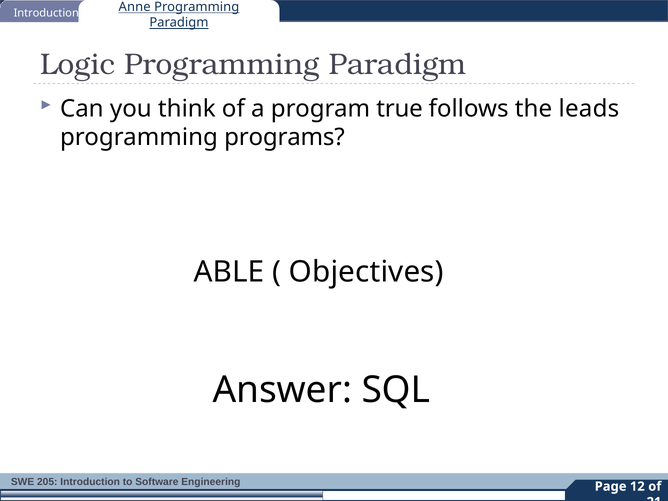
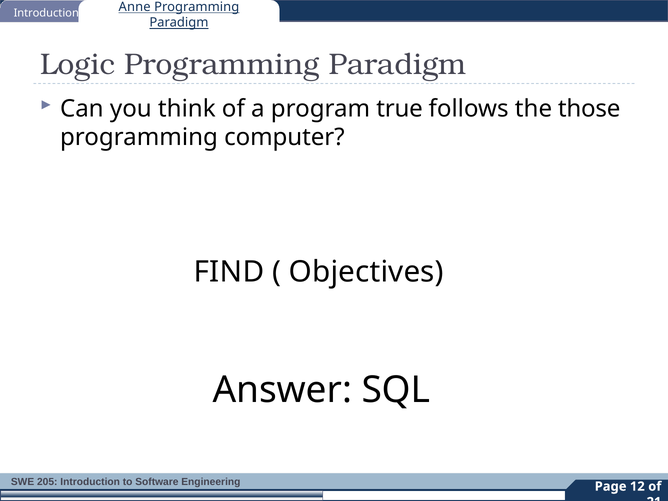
leads: leads -> those (589, 109)
programs: programs -> computer (284, 138)
ABLE: ABLE -> FIND (229, 272)
